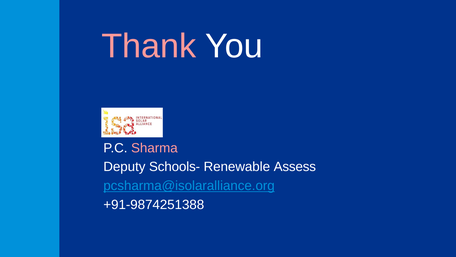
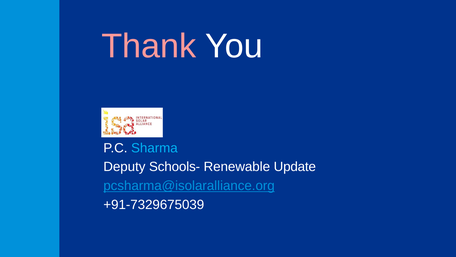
Sharma colour: pink -> light blue (154, 148)
Assess: Assess -> Update (295, 167)
+91-9874251388: +91-9874251388 -> +91-7329675039 (154, 204)
